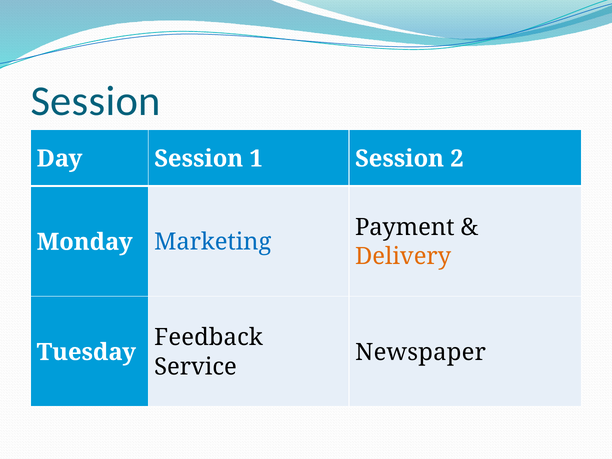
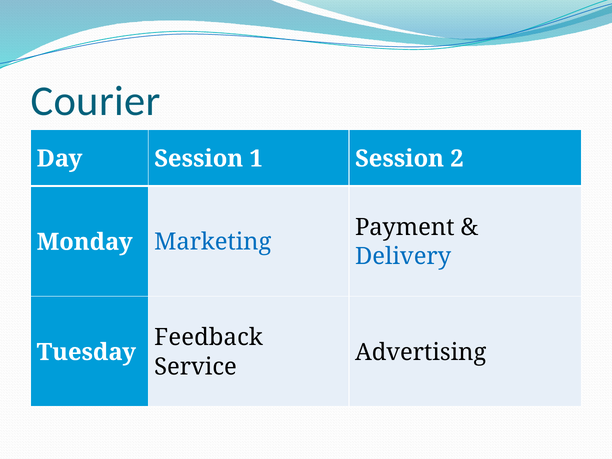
Session: Session -> Courier (96, 101)
Delivery colour: orange -> blue (403, 257)
Newspaper: Newspaper -> Advertising (421, 352)
